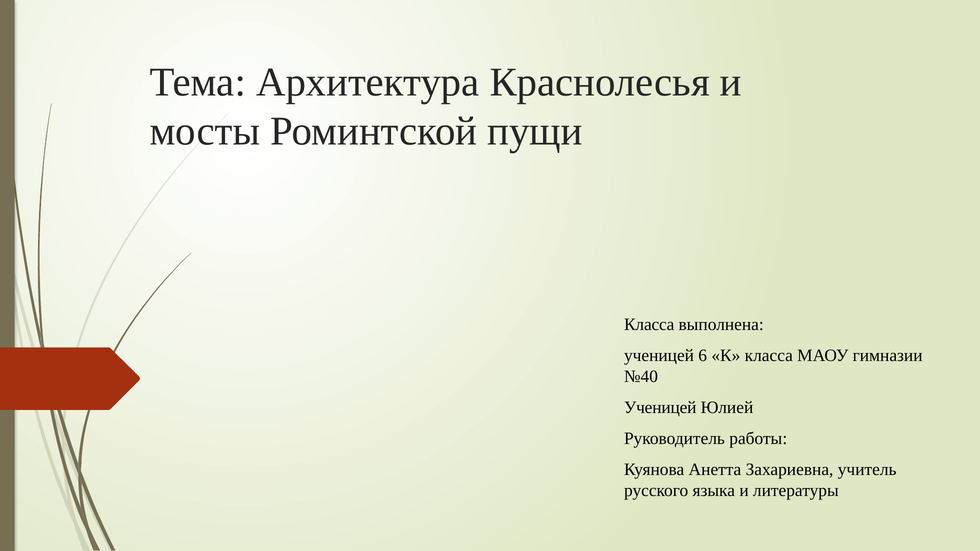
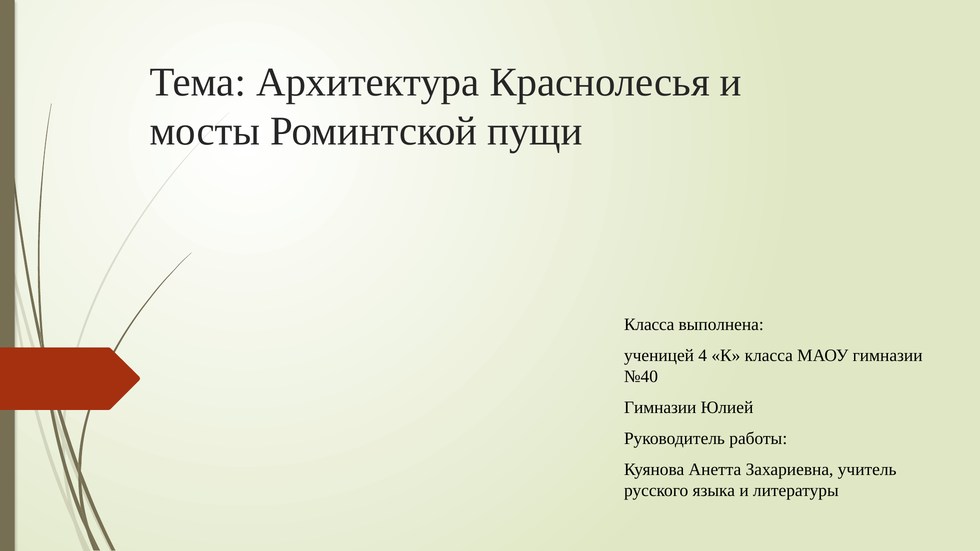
6: 6 -> 4 (703, 356)
Ученицей: Ученицей -> Гимназии (660, 408)
